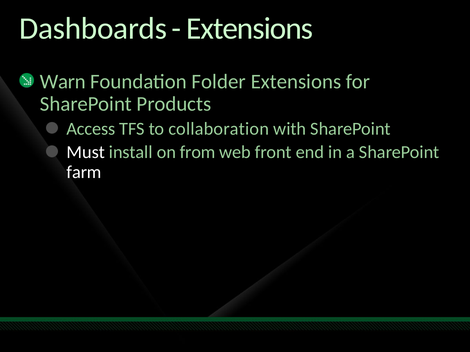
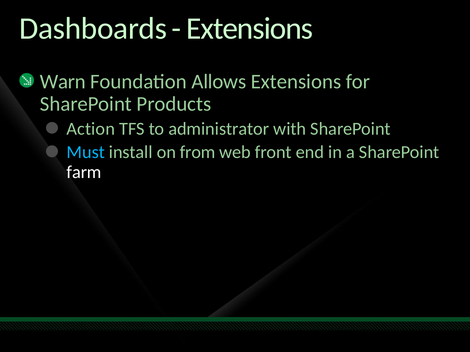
Folder: Folder -> Allows (219, 82)
Access: Access -> Action (91, 129)
collaboration: collaboration -> administrator (219, 129)
Must colour: white -> light blue (86, 152)
